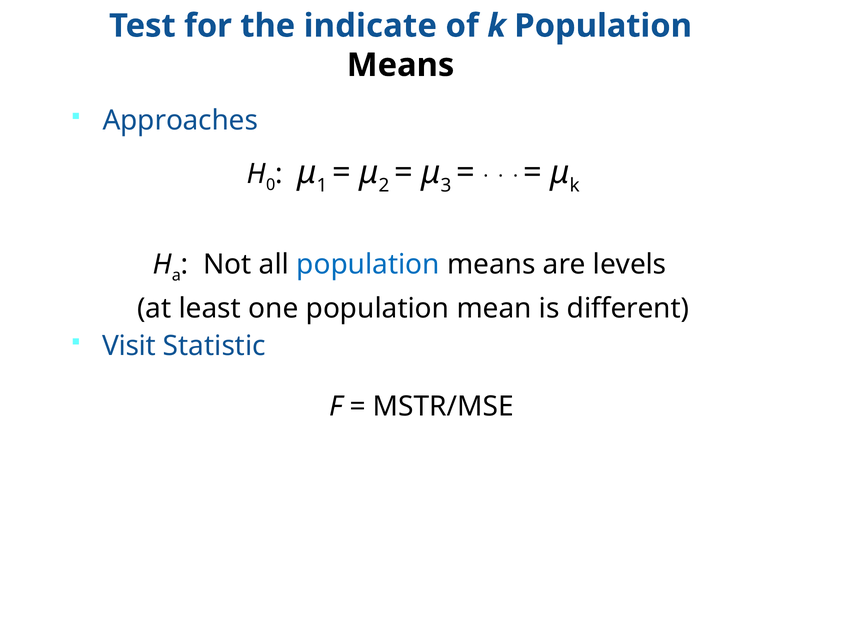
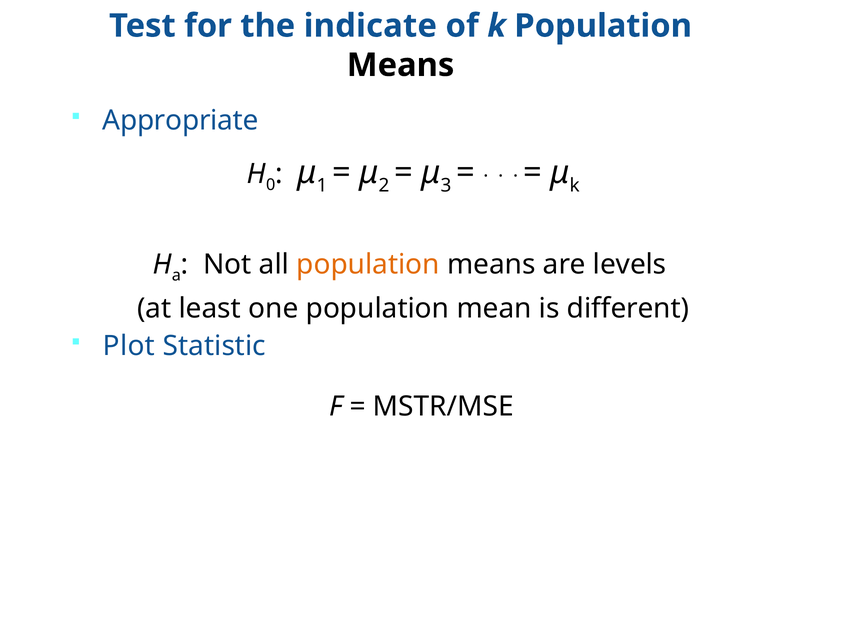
Approaches: Approaches -> Appropriate (180, 121)
population colour: blue -> orange (368, 265)
Visit: Visit -> Plot (129, 346)
